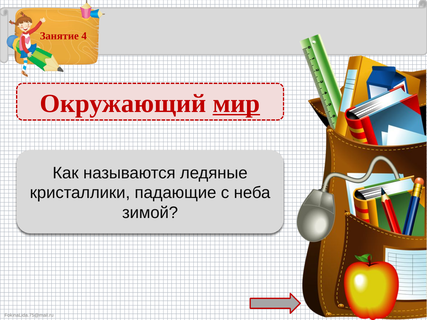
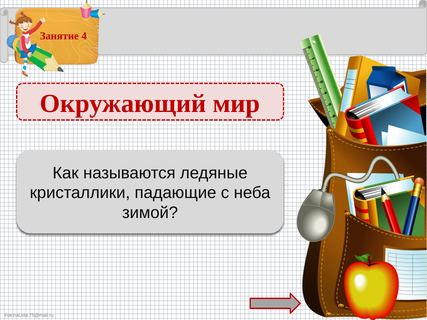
мир underline: present -> none (236, 104)
